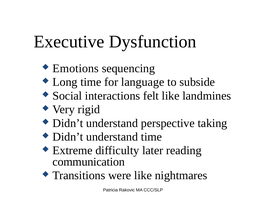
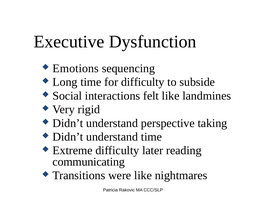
for language: language -> difficulty (143, 82)
communication: communication -> communicating (89, 162)
